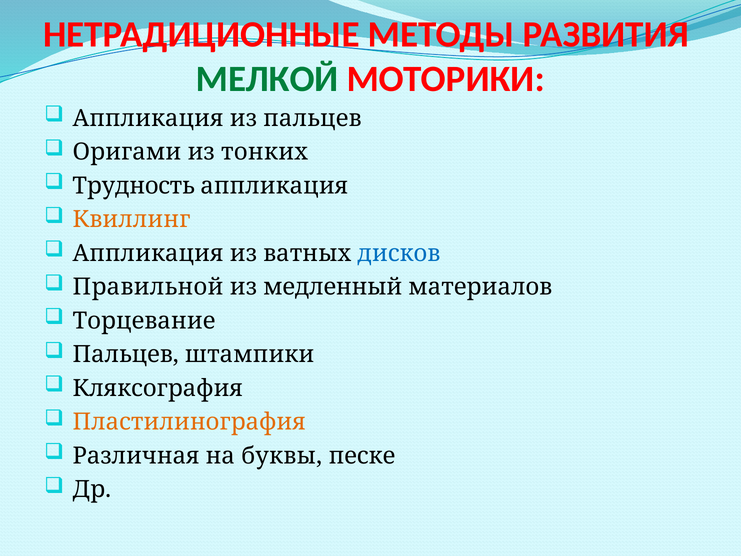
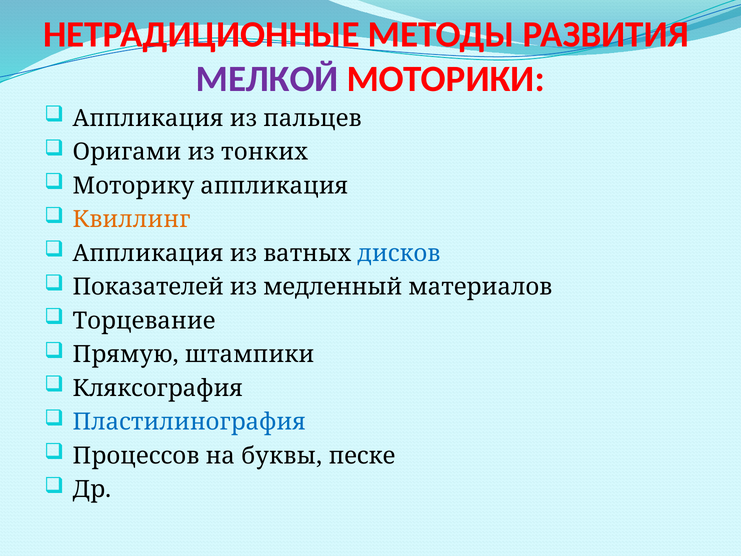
МЕЛКОЙ colour: green -> purple (267, 79)
Трудность: Трудность -> Моторику (133, 186)
Правильной: Правильной -> Показателей (148, 287)
Пальцев: Пальцев -> Прямую (126, 354)
Пластилинография colour: orange -> blue (189, 422)
Различная: Различная -> Процессов (136, 456)
